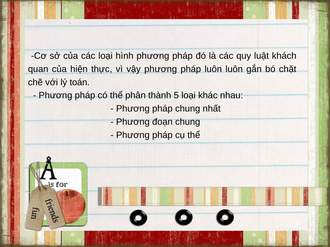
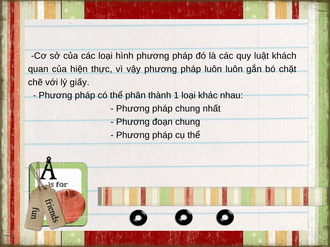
toán: toán -> giấy (80, 82)
5: 5 -> 1 (176, 96)
